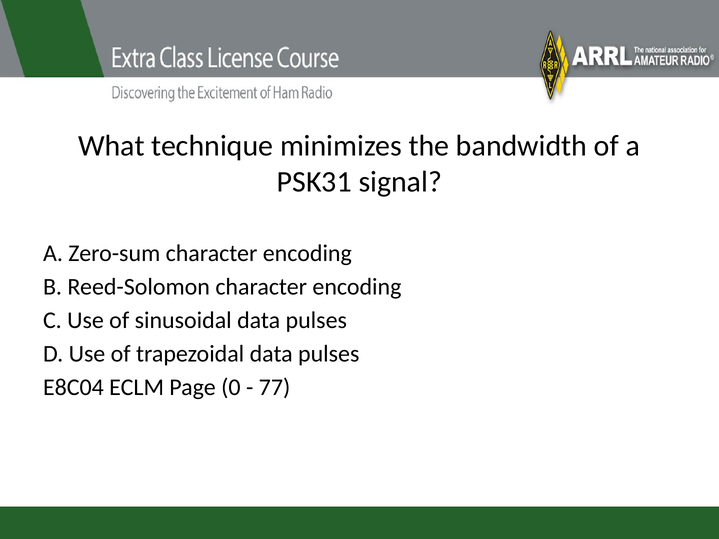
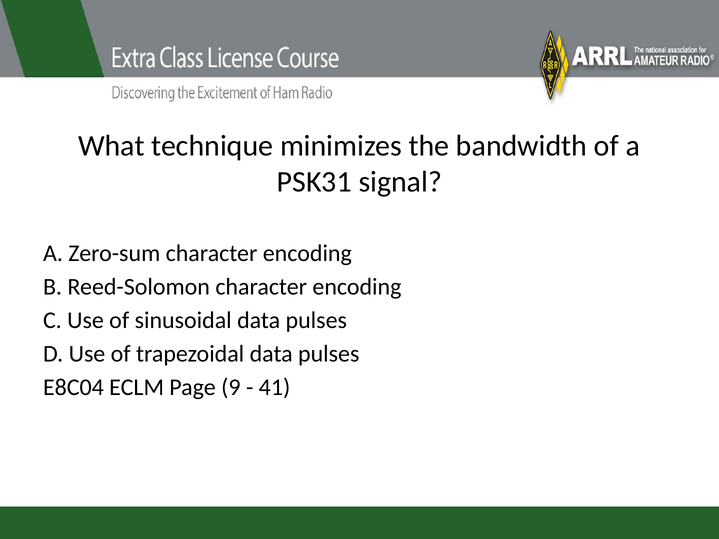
0: 0 -> 9 (231, 387)
77: 77 -> 41 (275, 387)
